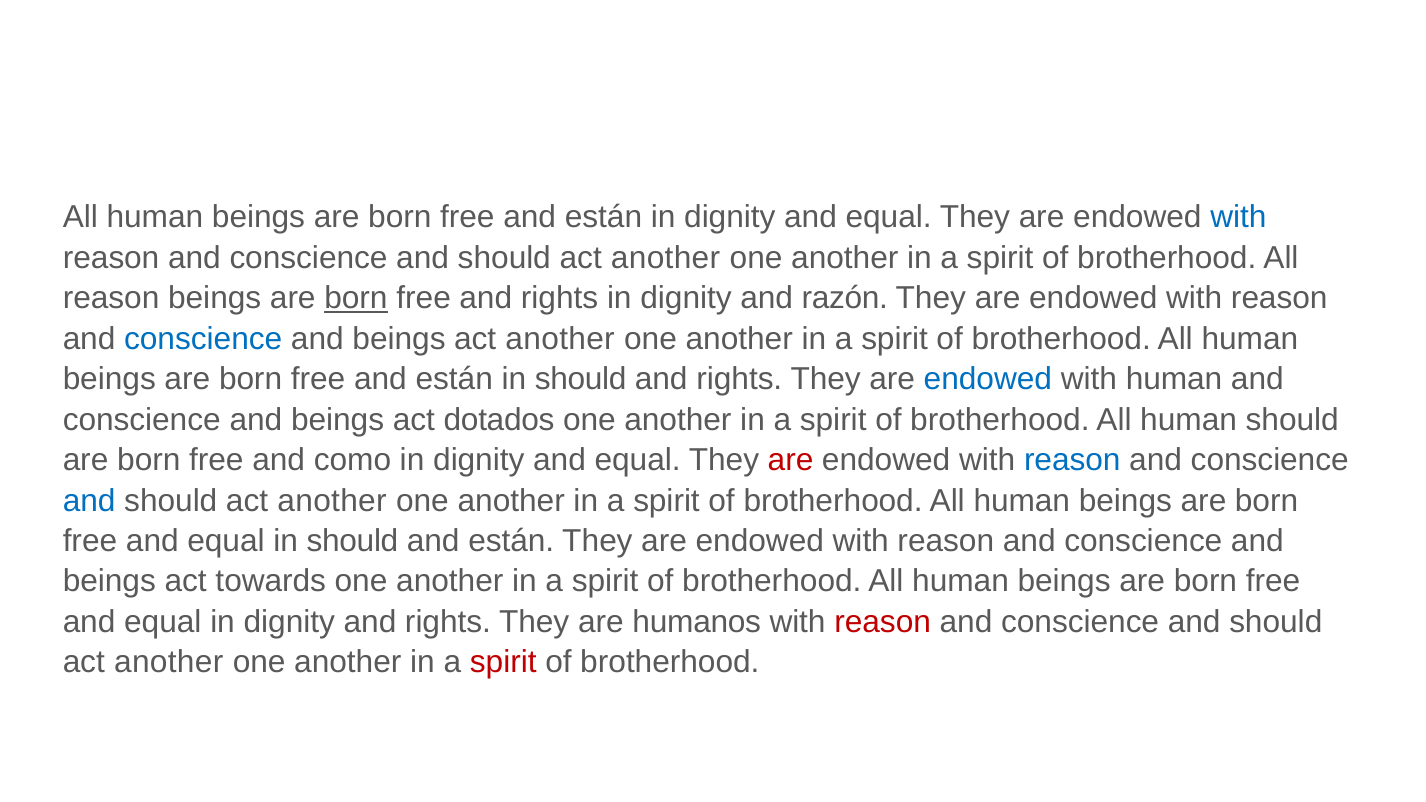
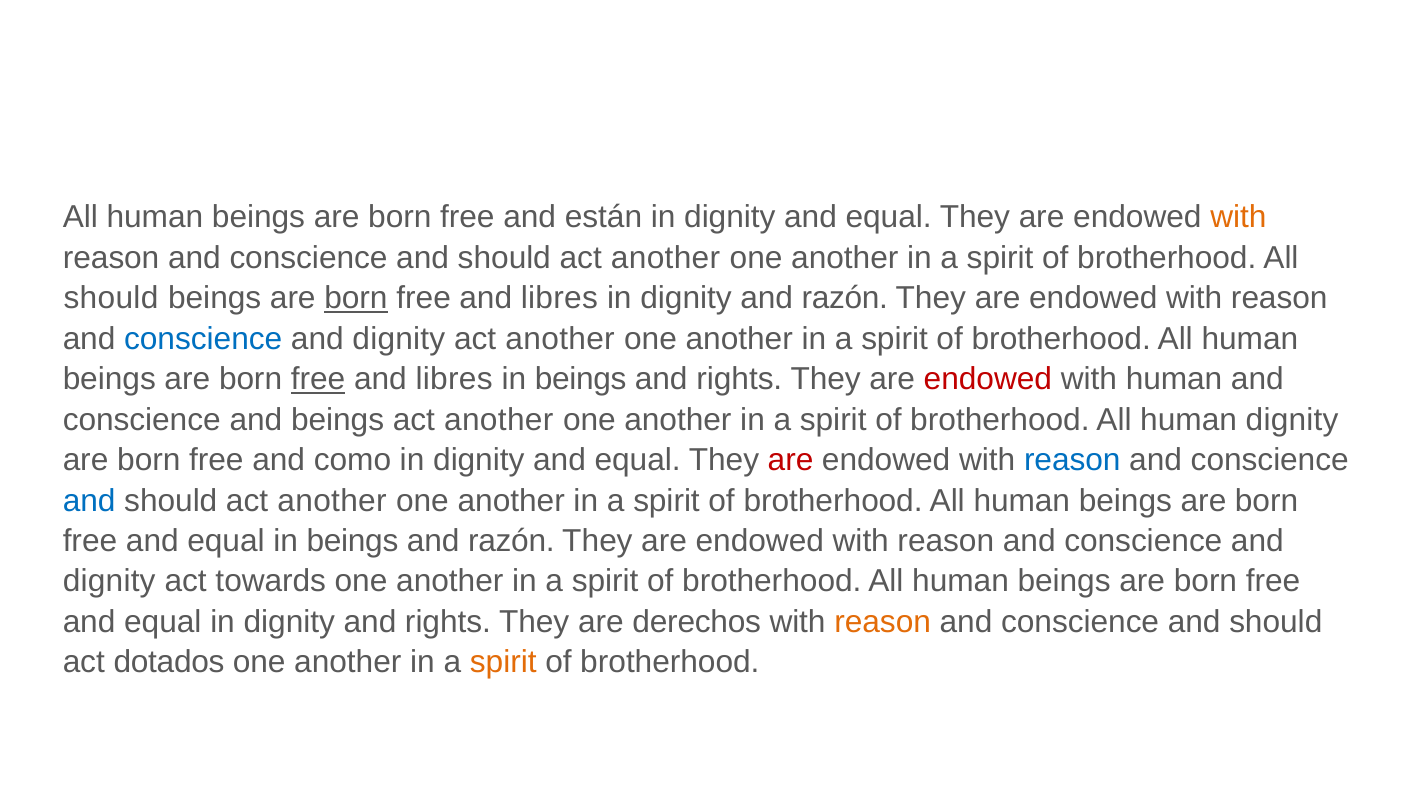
with colour: blue -> orange (1238, 217)
reason: reason -> should (111, 298)
rights: rights -> libres (559, 298)
beings: beings -> dignity (399, 339)
free underline: none -> present (318, 379)
están: están -> libres (454, 379)
should: should -> beings (581, 379)
endowed colour: blue -> red (988, 379)
dotados: dotados -> another (499, 420)
human should: should -> dignity (1292, 420)
equal in should: should -> beings (353, 541)
están: están -> razón (511, 541)
beings: beings -> dignity (109, 582)
humanos: humanos -> derechos (697, 622)
reason colour: red -> orange (883, 622)
another: another -> dotados (169, 663)
spirit colour: red -> orange (503, 663)
